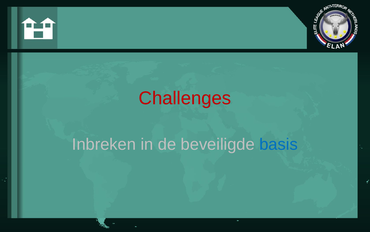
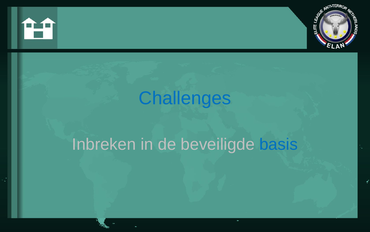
Challenges colour: red -> blue (185, 98)
